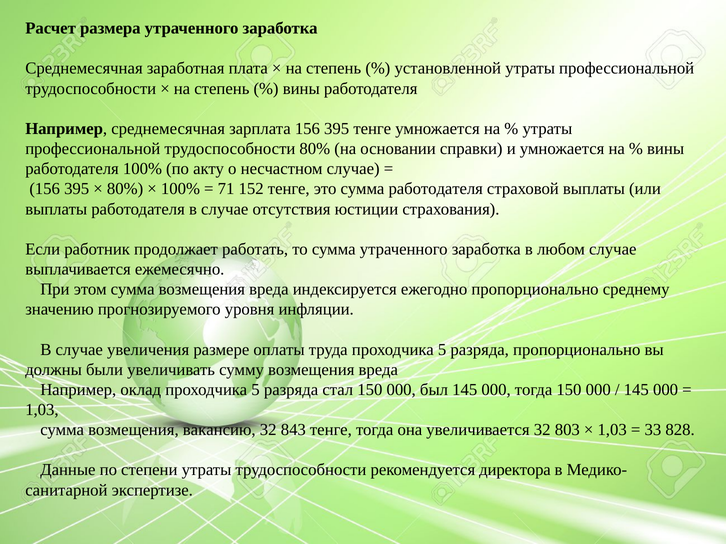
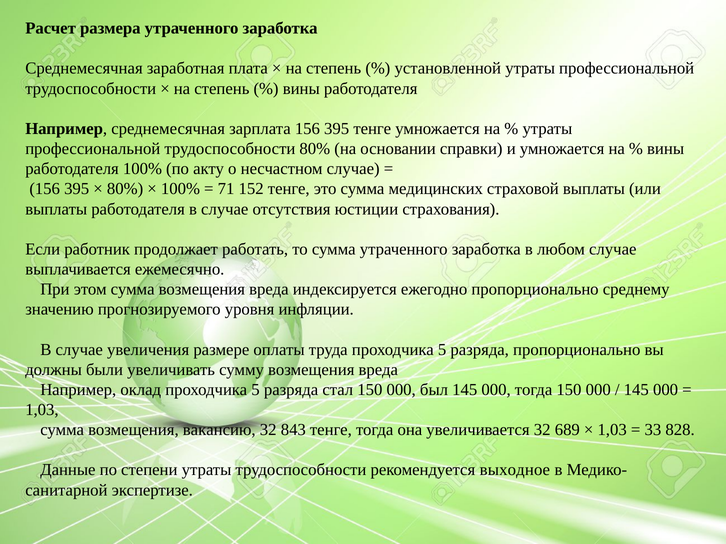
сумма работодателя: работодателя -> медицинских (436, 189)
803: 803 -> 689 (567, 430)
директора: директора -> выходное (515, 470)
